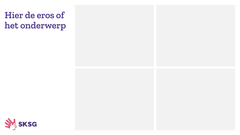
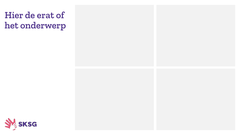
eros: eros -> erat (45, 15)
